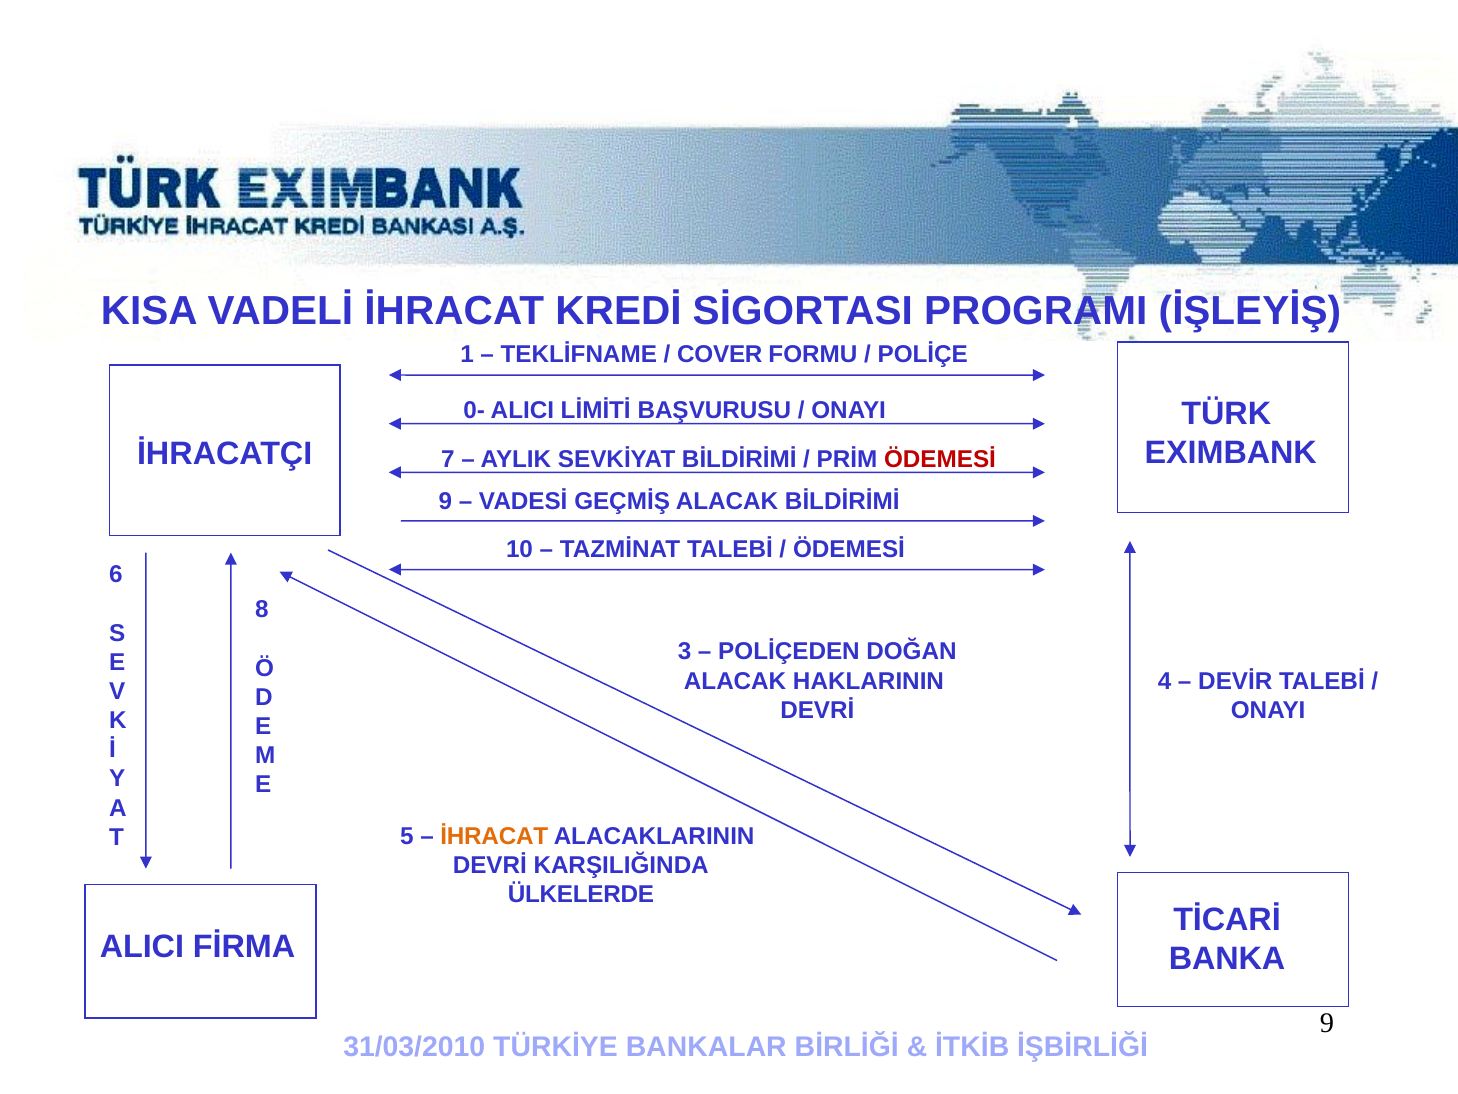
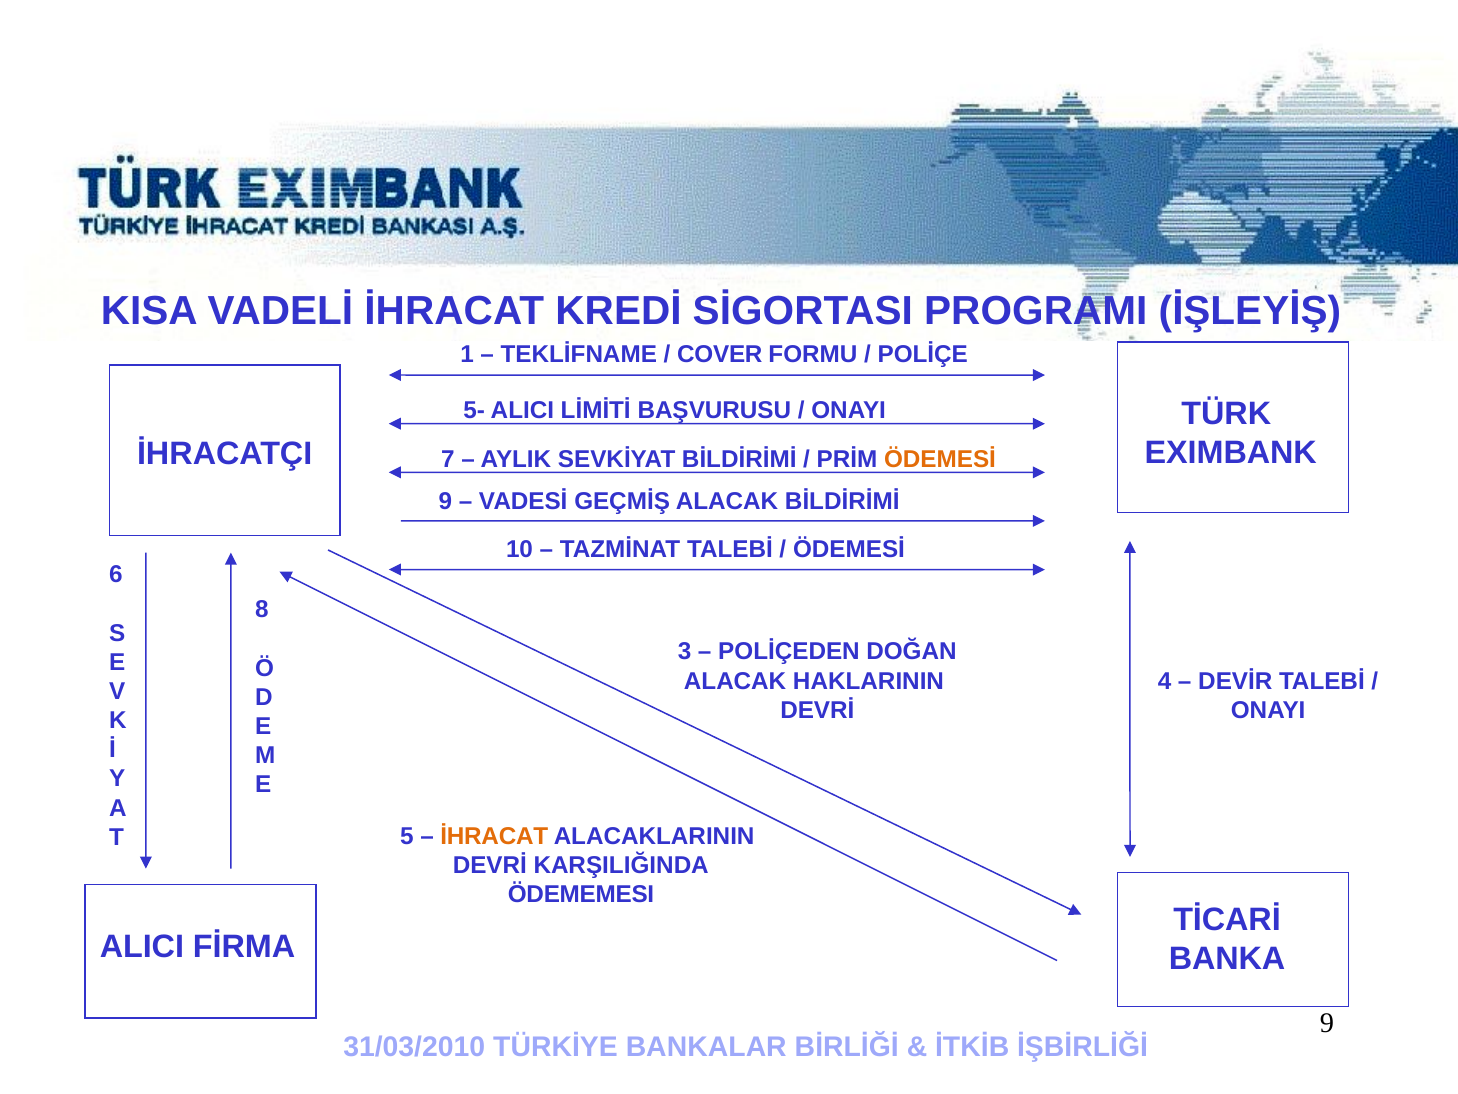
0-: 0- -> 5- (474, 410)
ÖDEMESİ colour: red -> orange (940, 459)
ÜLKELERDE: ÜLKELERDE -> ÖDEMEMESI (581, 894)
